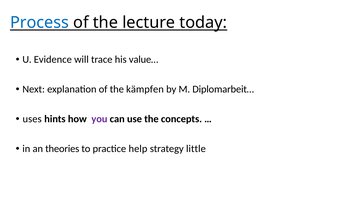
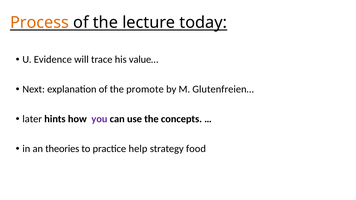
Process colour: blue -> orange (40, 23)
kämpfen: kämpfen -> promote (145, 89)
Diplomarbeit…: Diplomarbeit… -> Glutenfreien… (223, 89)
uses: uses -> later (32, 119)
little: little -> food (196, 149)
